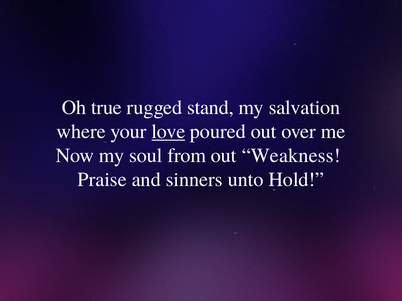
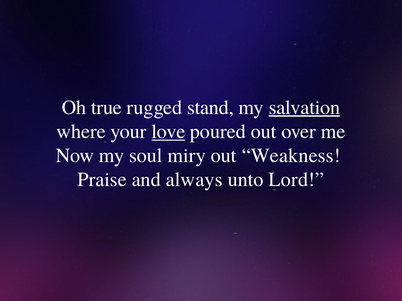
salvation underline: none -> present (304, 108)
from: from -> miry (187, 156)
sinners: sinners -> always (194, 180)
Hold: Hold -> Lord (296, 180)
